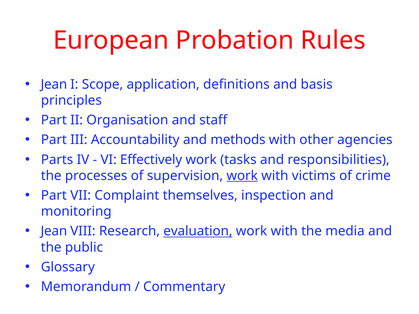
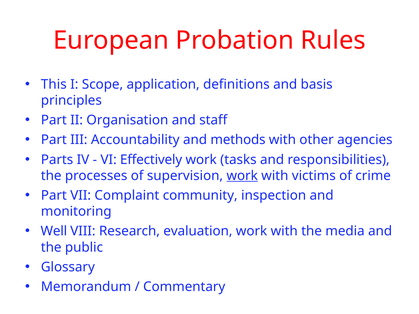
Jean: Jean -> This (54, 84)
themselves: themselves -> community (200, 196)
Jean: Jean -> Well (54, 231)
evaluation underline: present -> none (198, 231)
